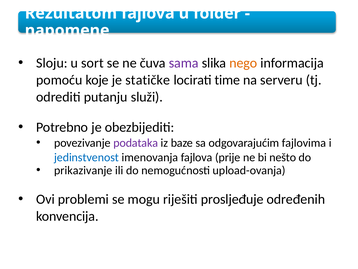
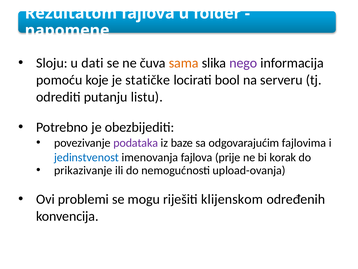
sort: sort -> dati (92, 63)
sama colour: purple -> orange (184, 63)
nego colour: orange -> purple (243, 63)
time: time -> bool (227, 80)
služi: služi -> listu (147, 97)
nešto: nešto -> korak (283, 157)
prosljeđuje: prosljeđuje -> klijenskom (232, 199)
